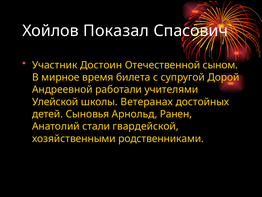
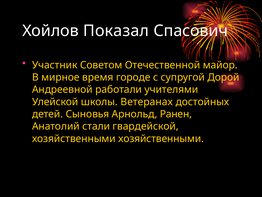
Достоин: Достоин -> Советом (101, 65)
сыном: сыном -> майор (220, 65)
билета: билета -> городе (133, 77)
хозяйственными родственниками: родственниками -> хозяйственными (161, 138)
